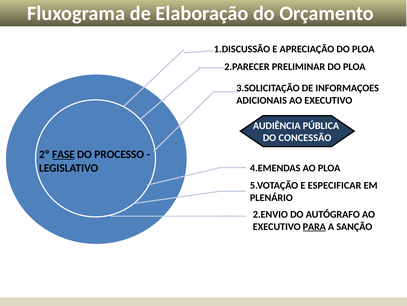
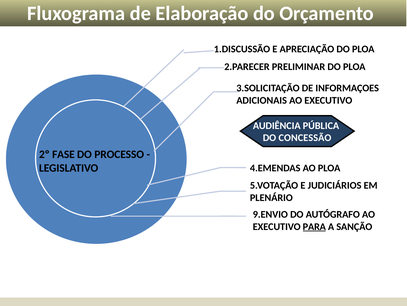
FASE underline: present -> none (63, 154)
ESPECIFICAR: ESPECIFICAR -> JUDICIÁRIOS (335, 185)
2.ENVIO: 2.ENVIO -> 9.ENVIO (270, 214)
